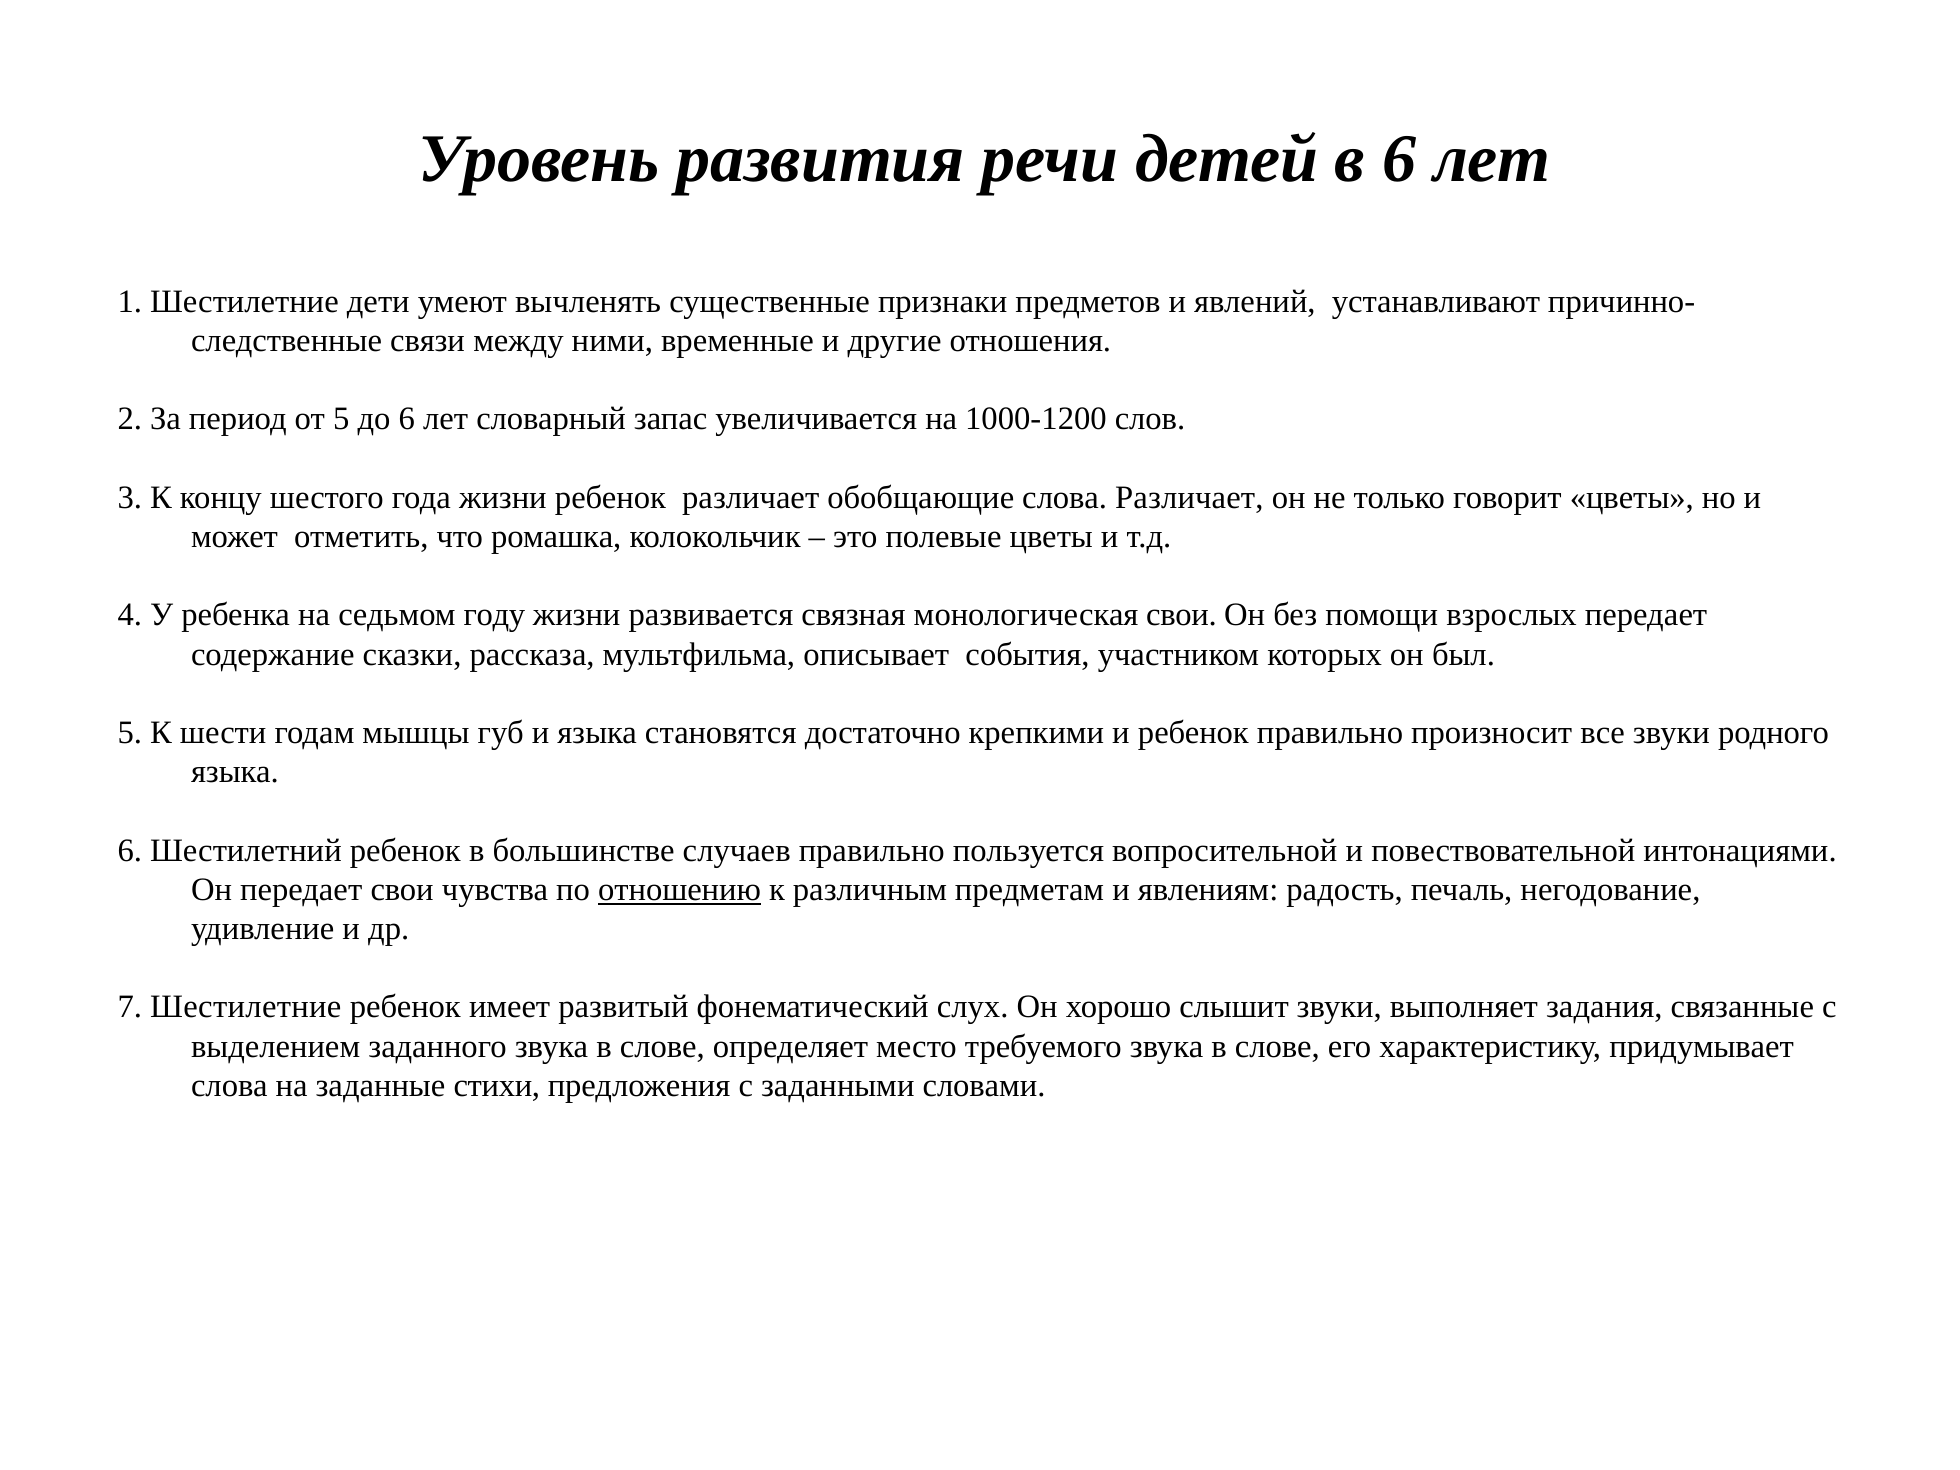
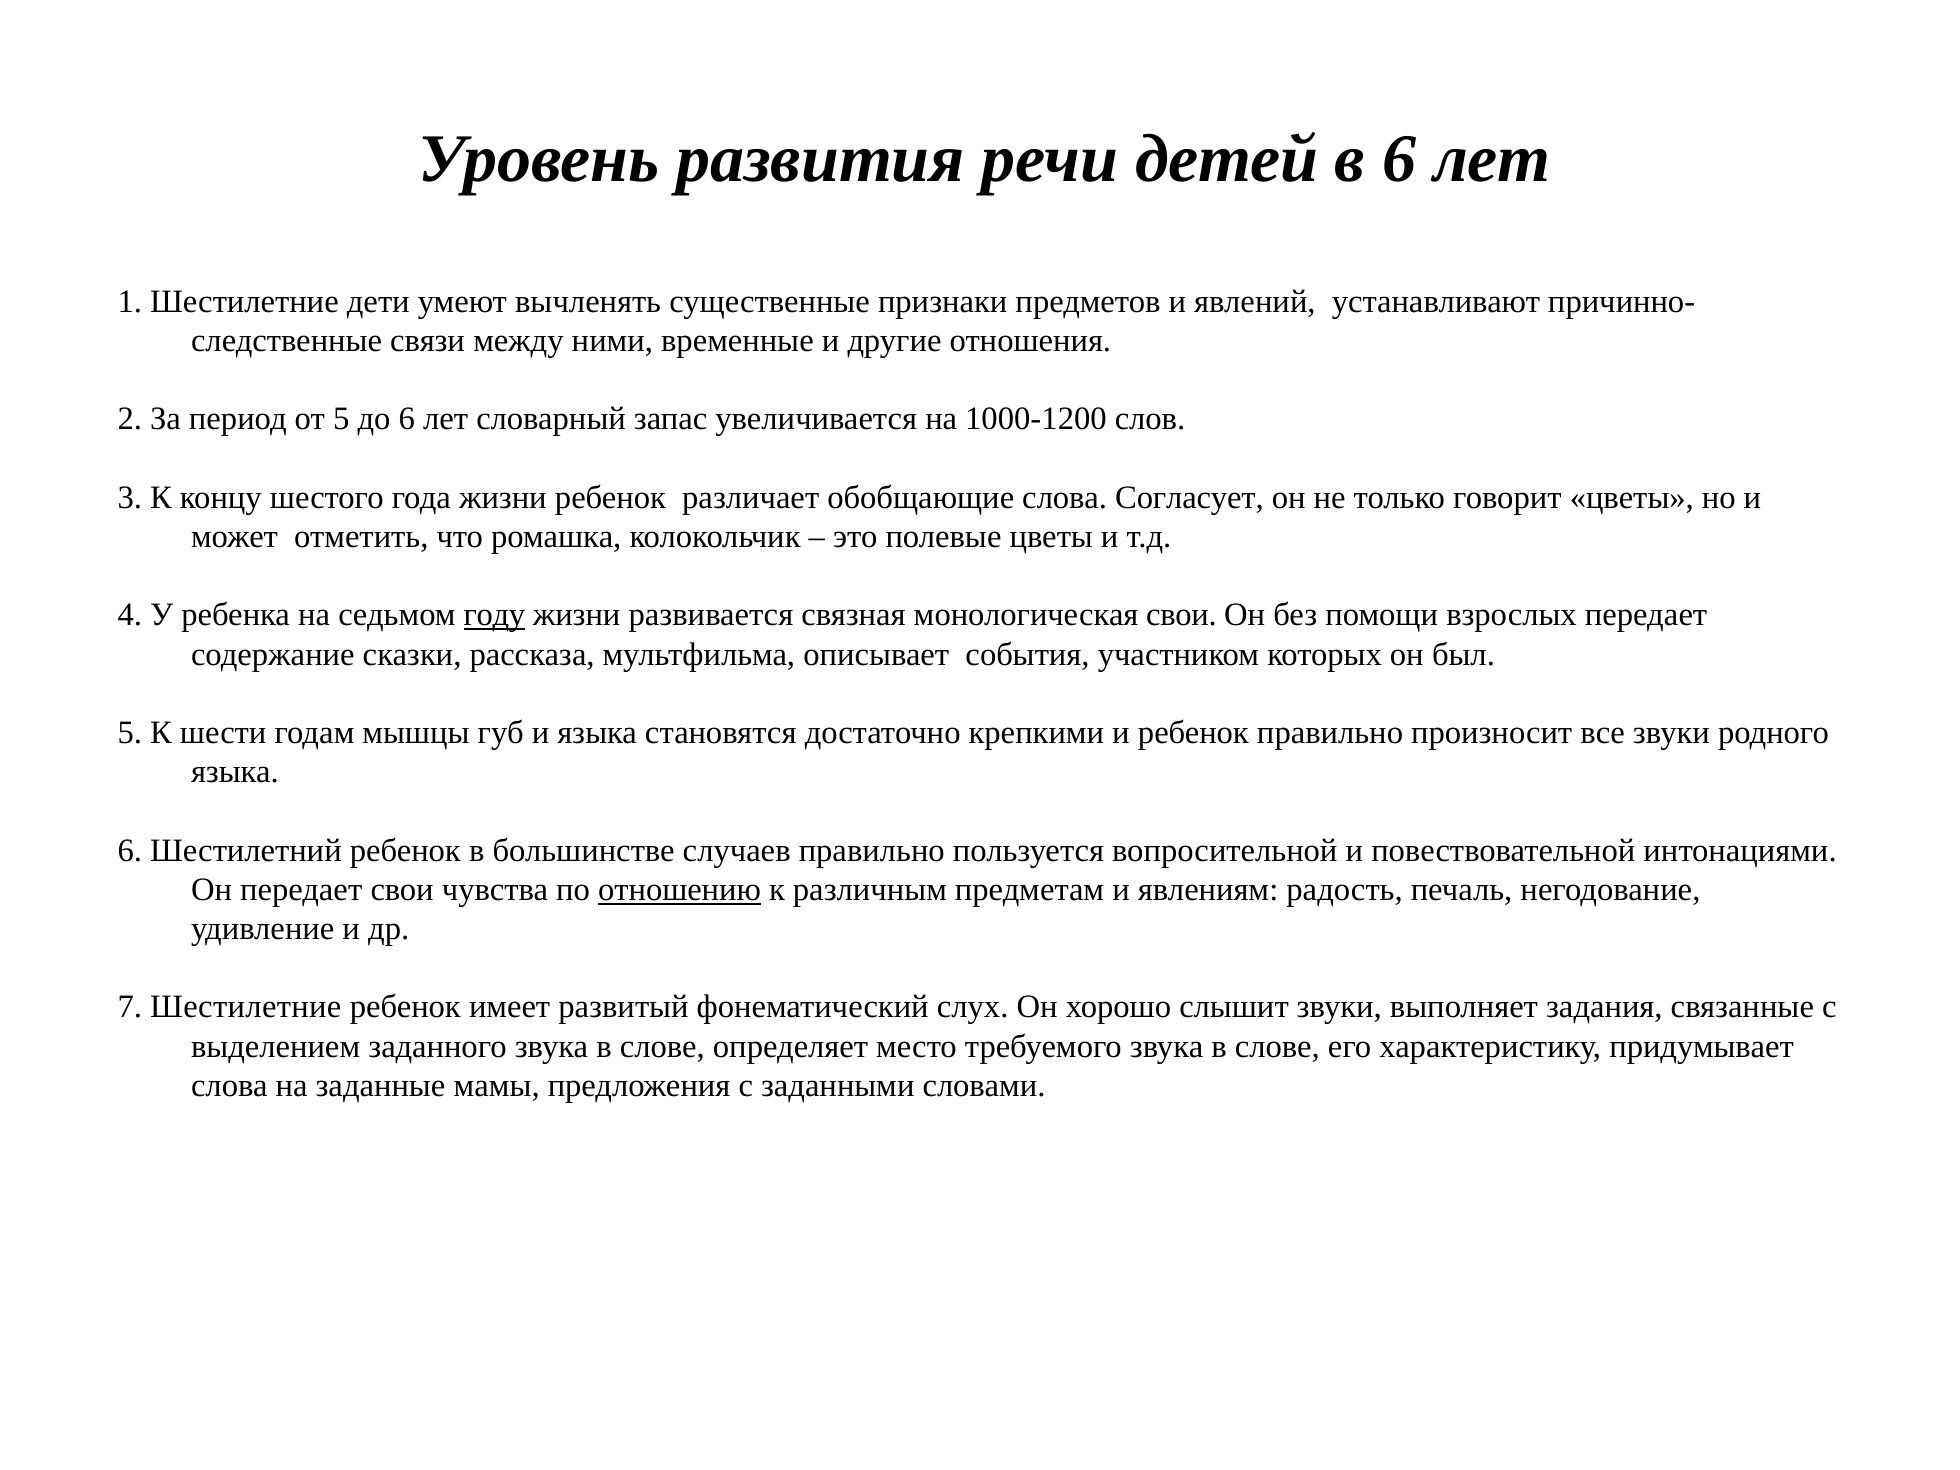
слова Различает: Различает -> Согласует (1189, 498)
году underline: none -> present (494, 615)
стихи: стихи -> мамы (497, 1086)
